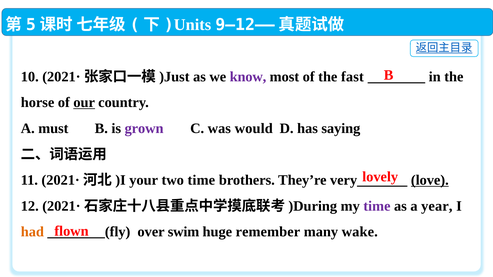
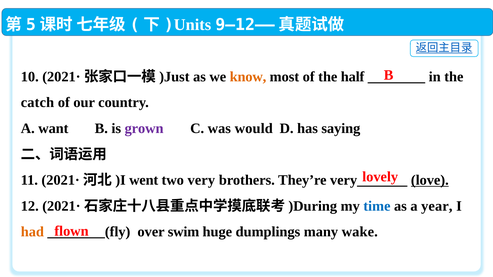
know colour: purple -> orange (248, 77)
fast: fast -> half (353, 77)
horse: horse -> catch (37, 103)
our underline: present -> none (84, 103)
must: must -> want (53, 129)
your: your -> went (144, 180)
two time: time -> very (201, 180)
time colour: purple -> blue (377, 206)
remember: remember -> dumplings (268, 232)
